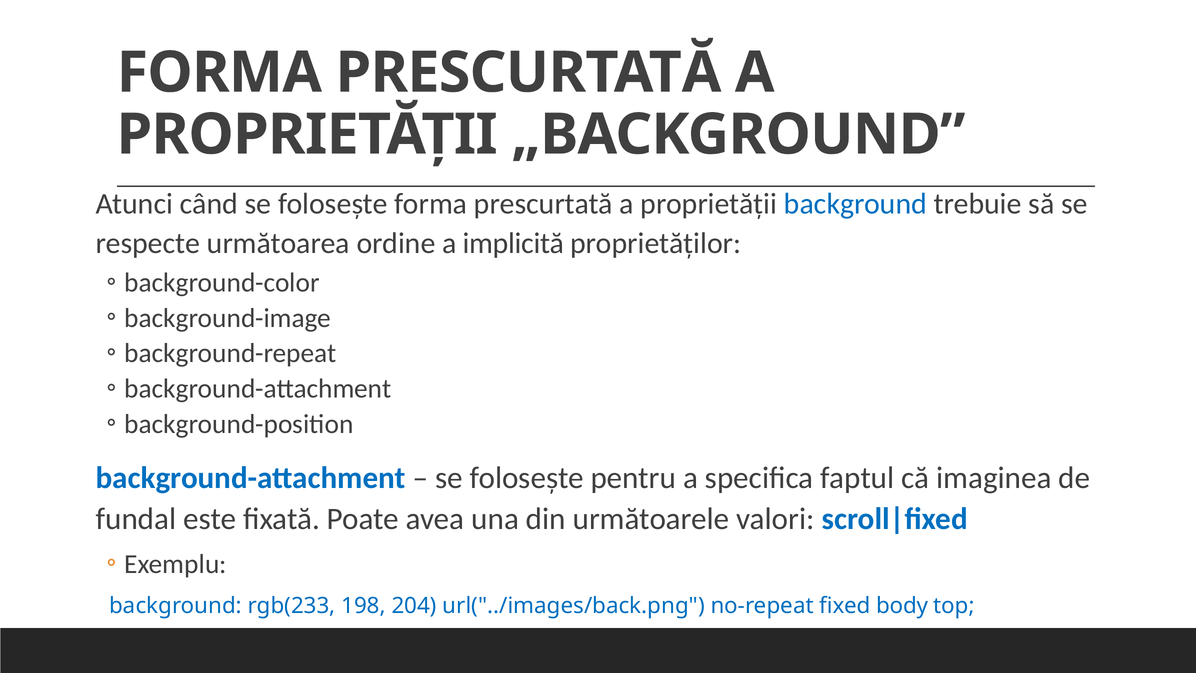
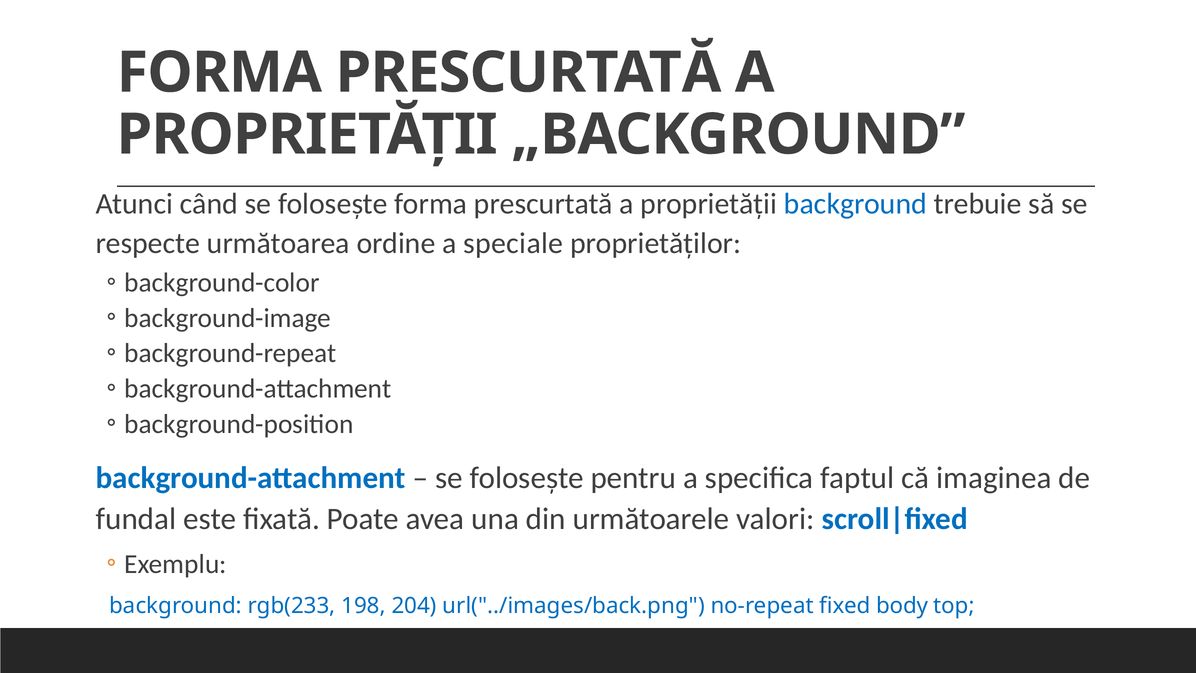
implicită: implicită -> speciale (513, 243)
